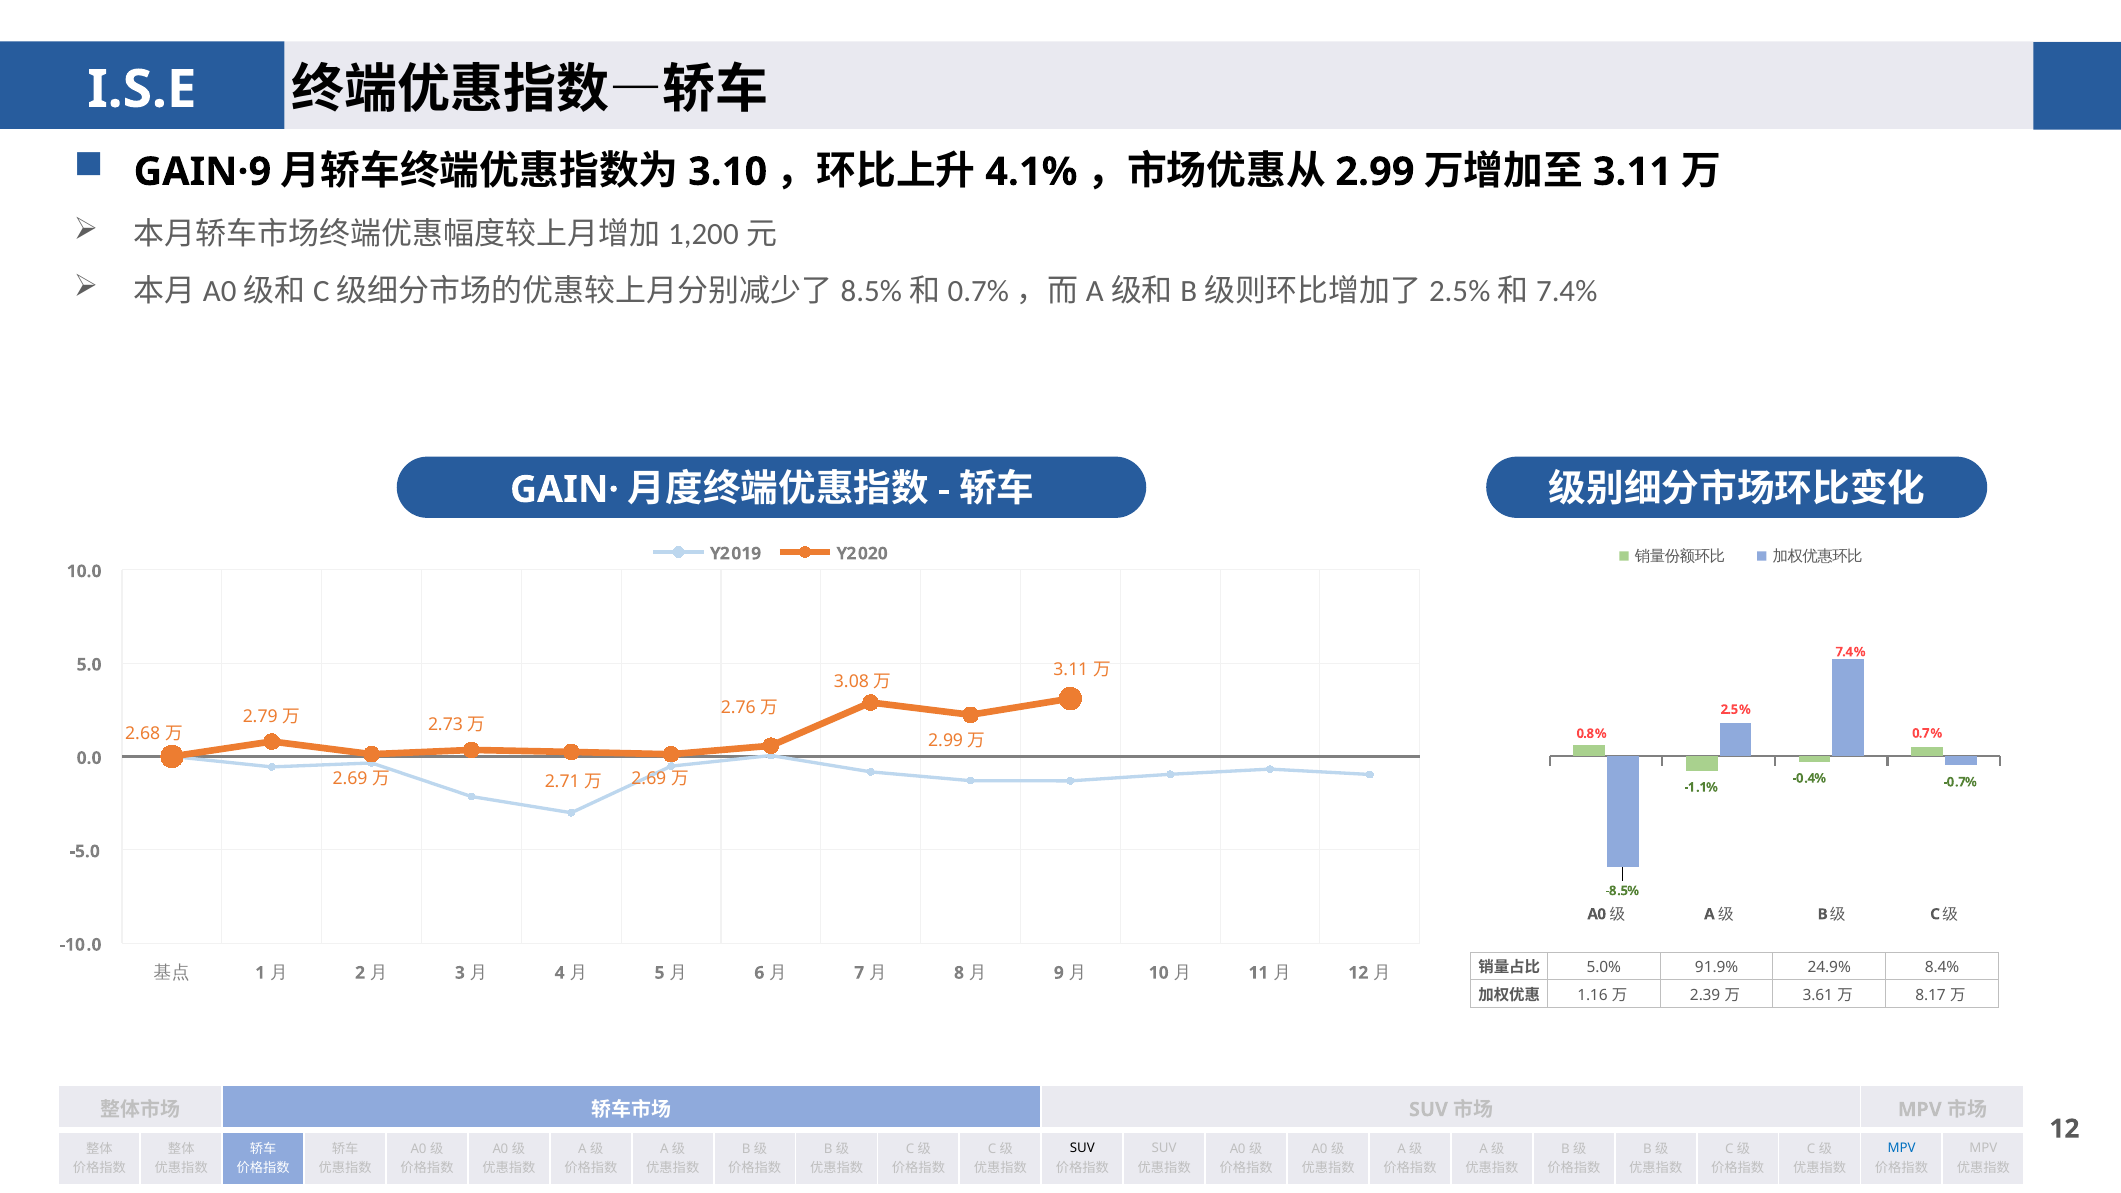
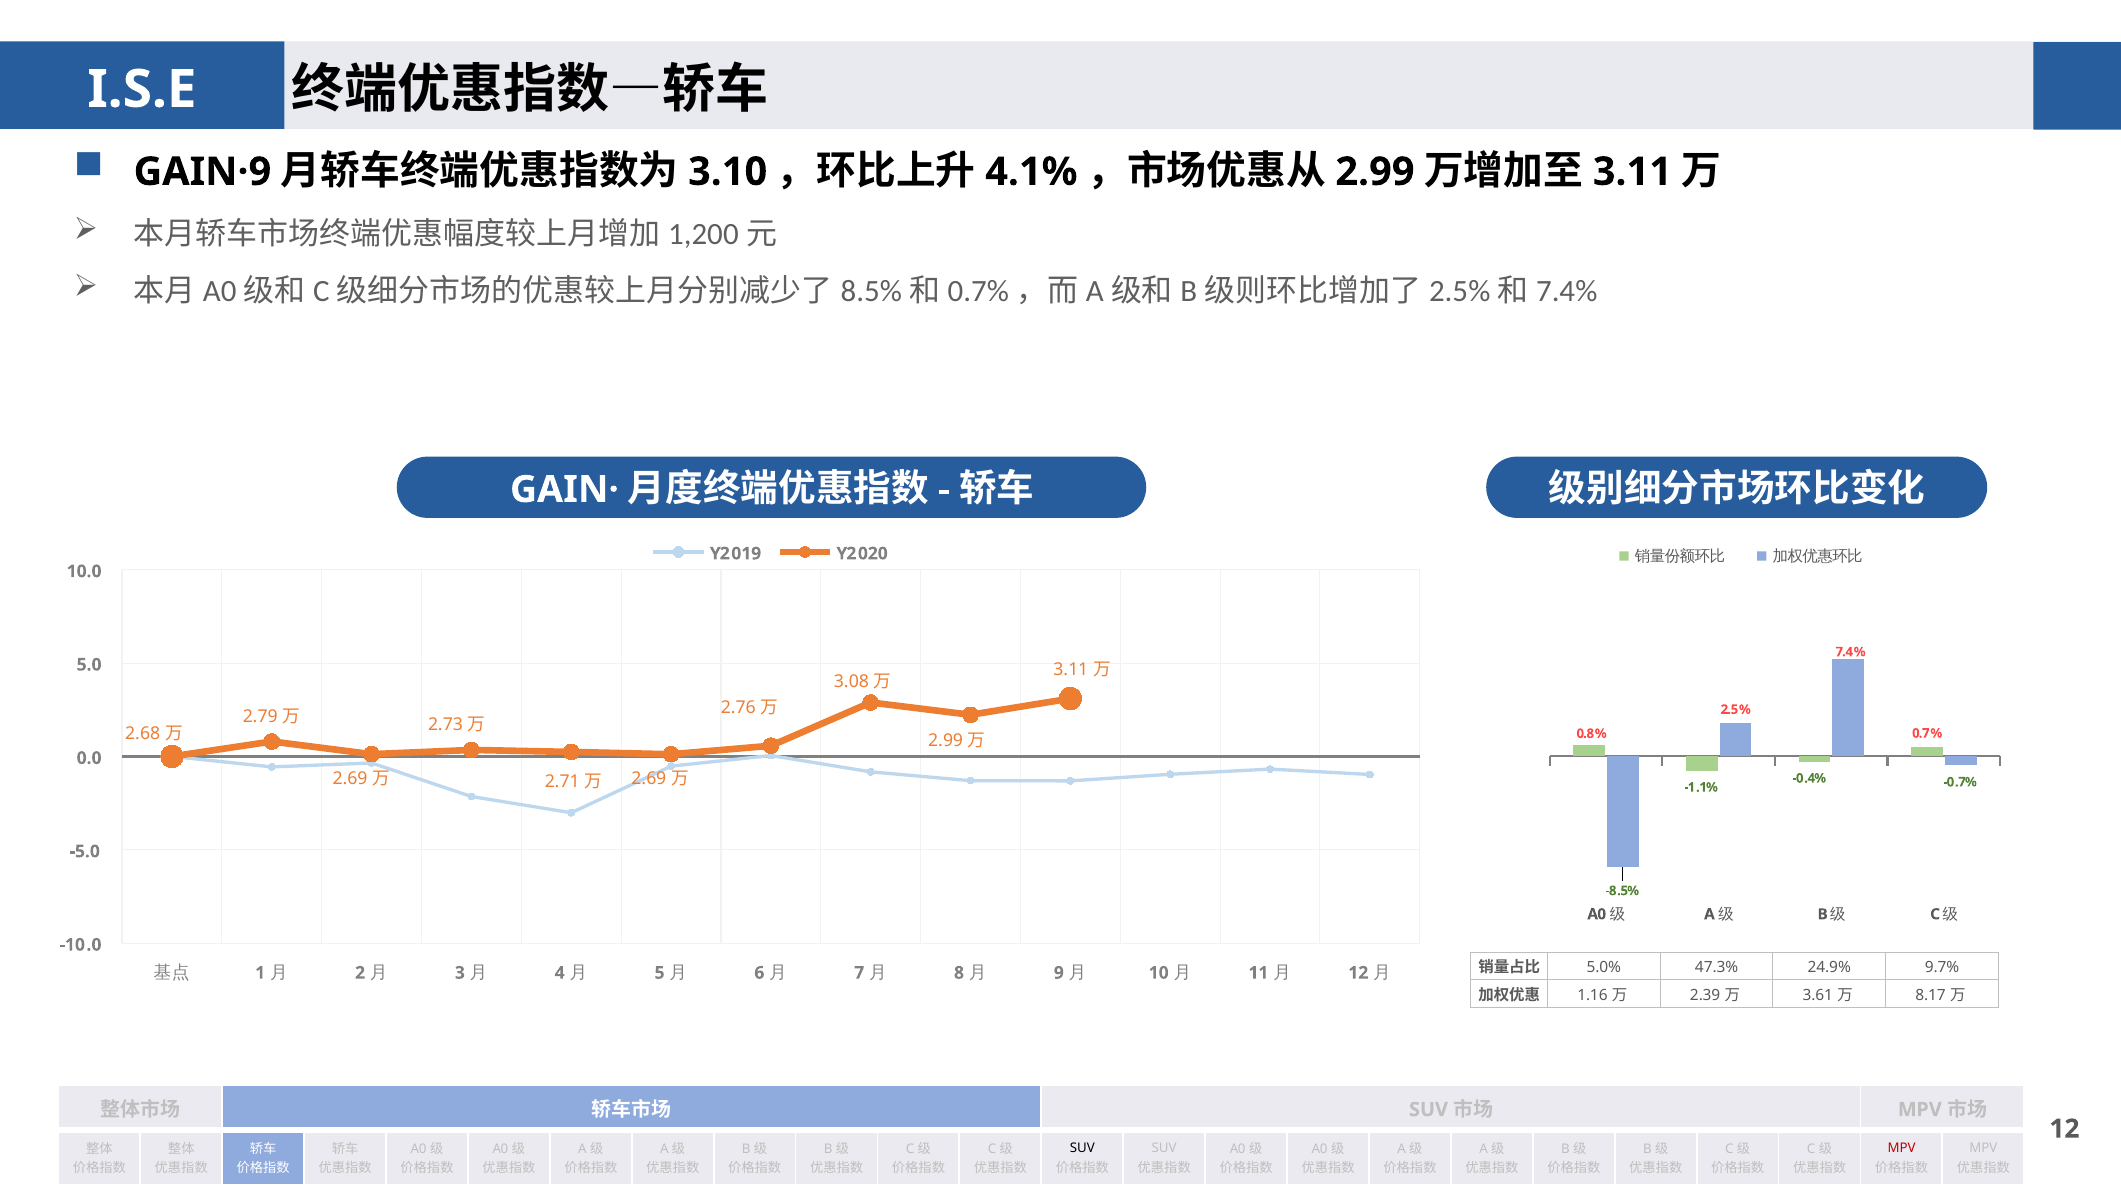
91.9%: 91.9% -> 47.3% (1717, 967)
8.4%: 8.4% -> 9.7% (1942, 967)
MPV colour: blue -> red (1902, 1148)
